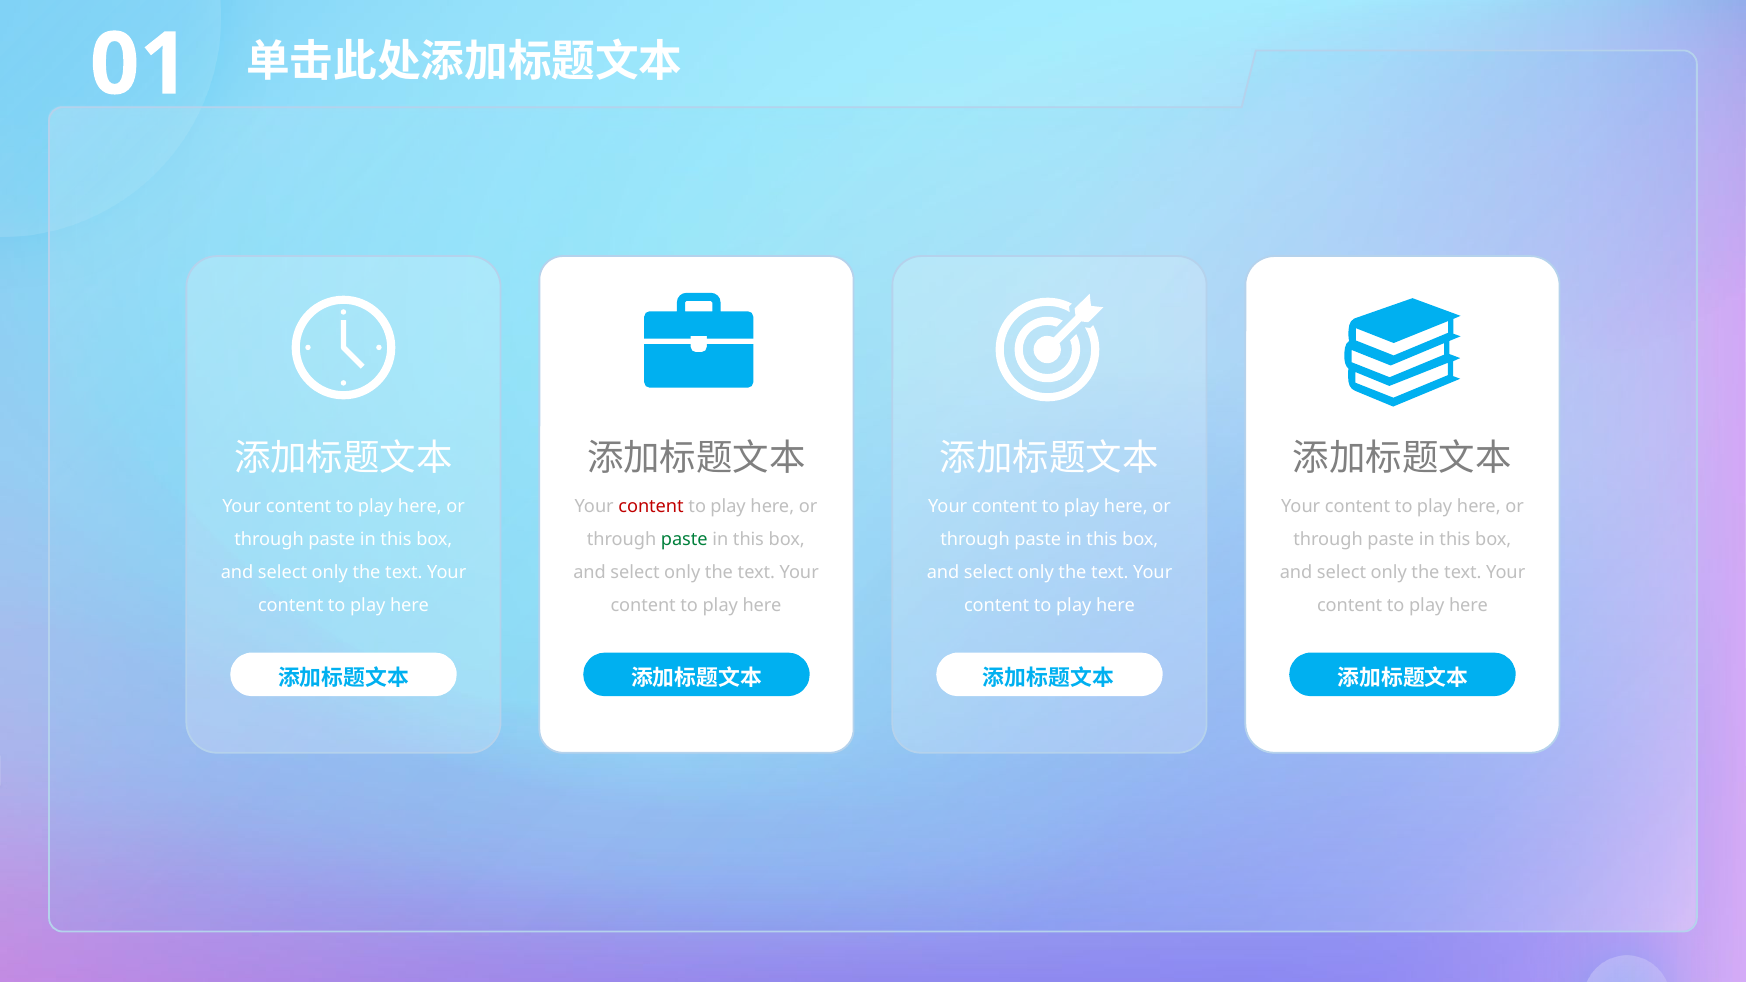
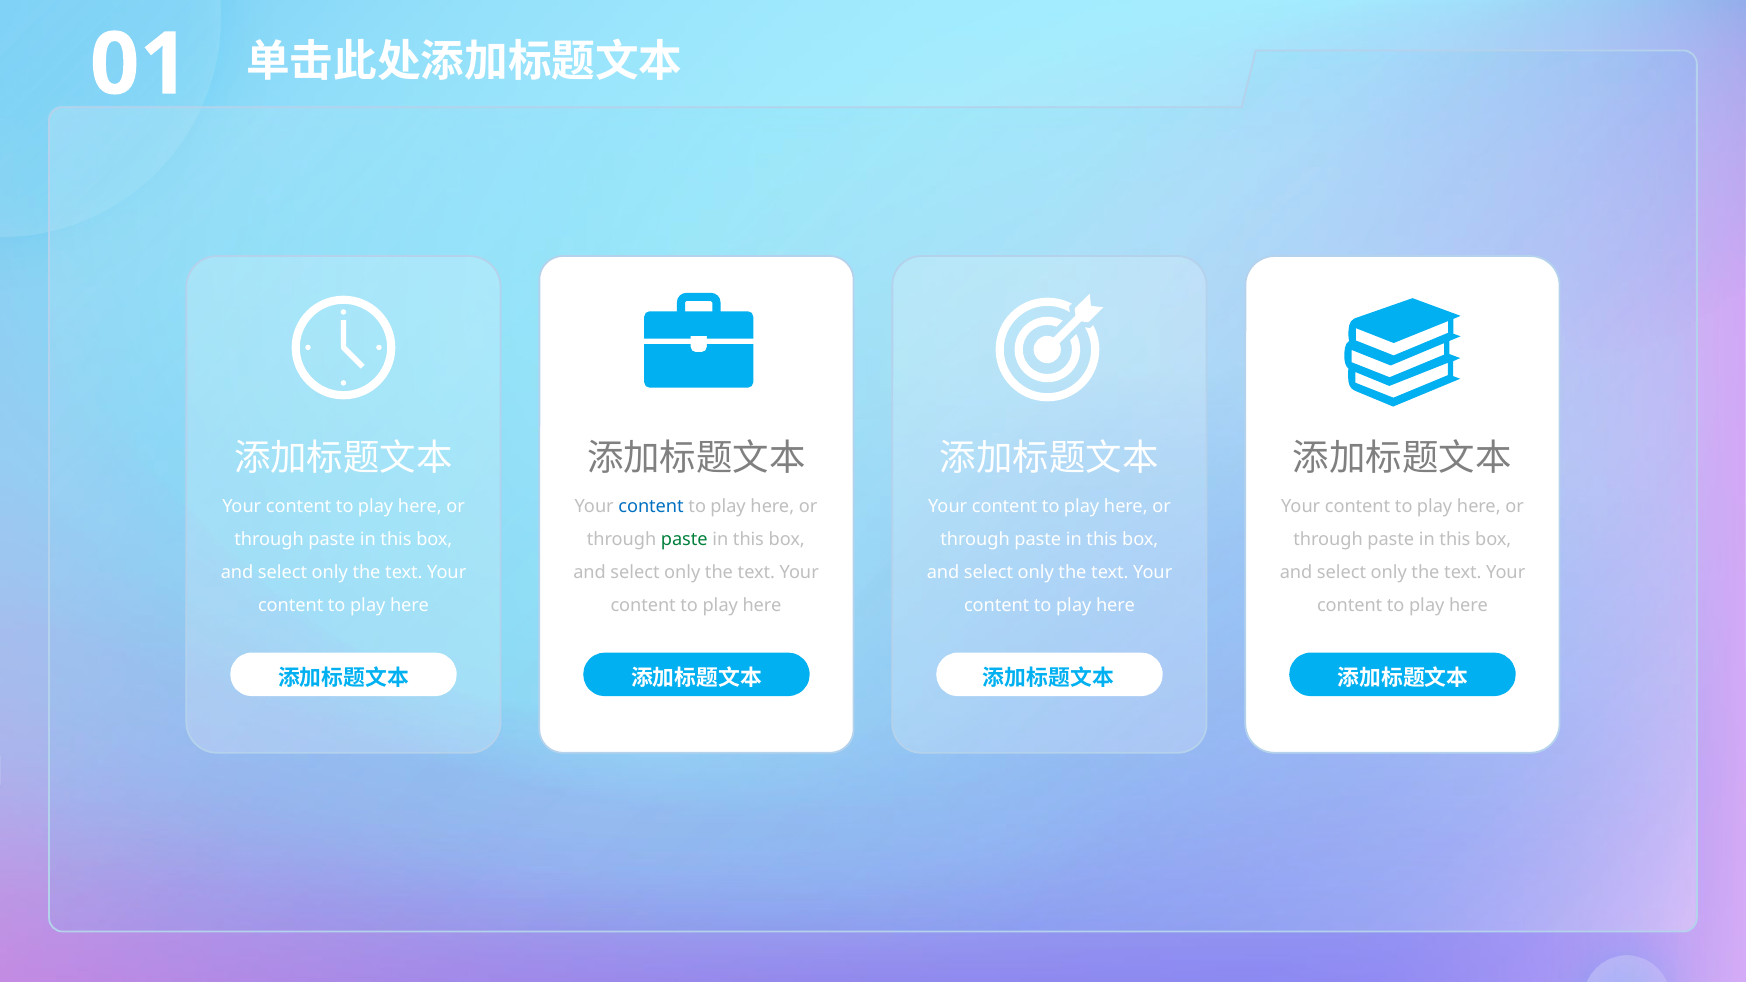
content colour: red -> blue (651, 507)
